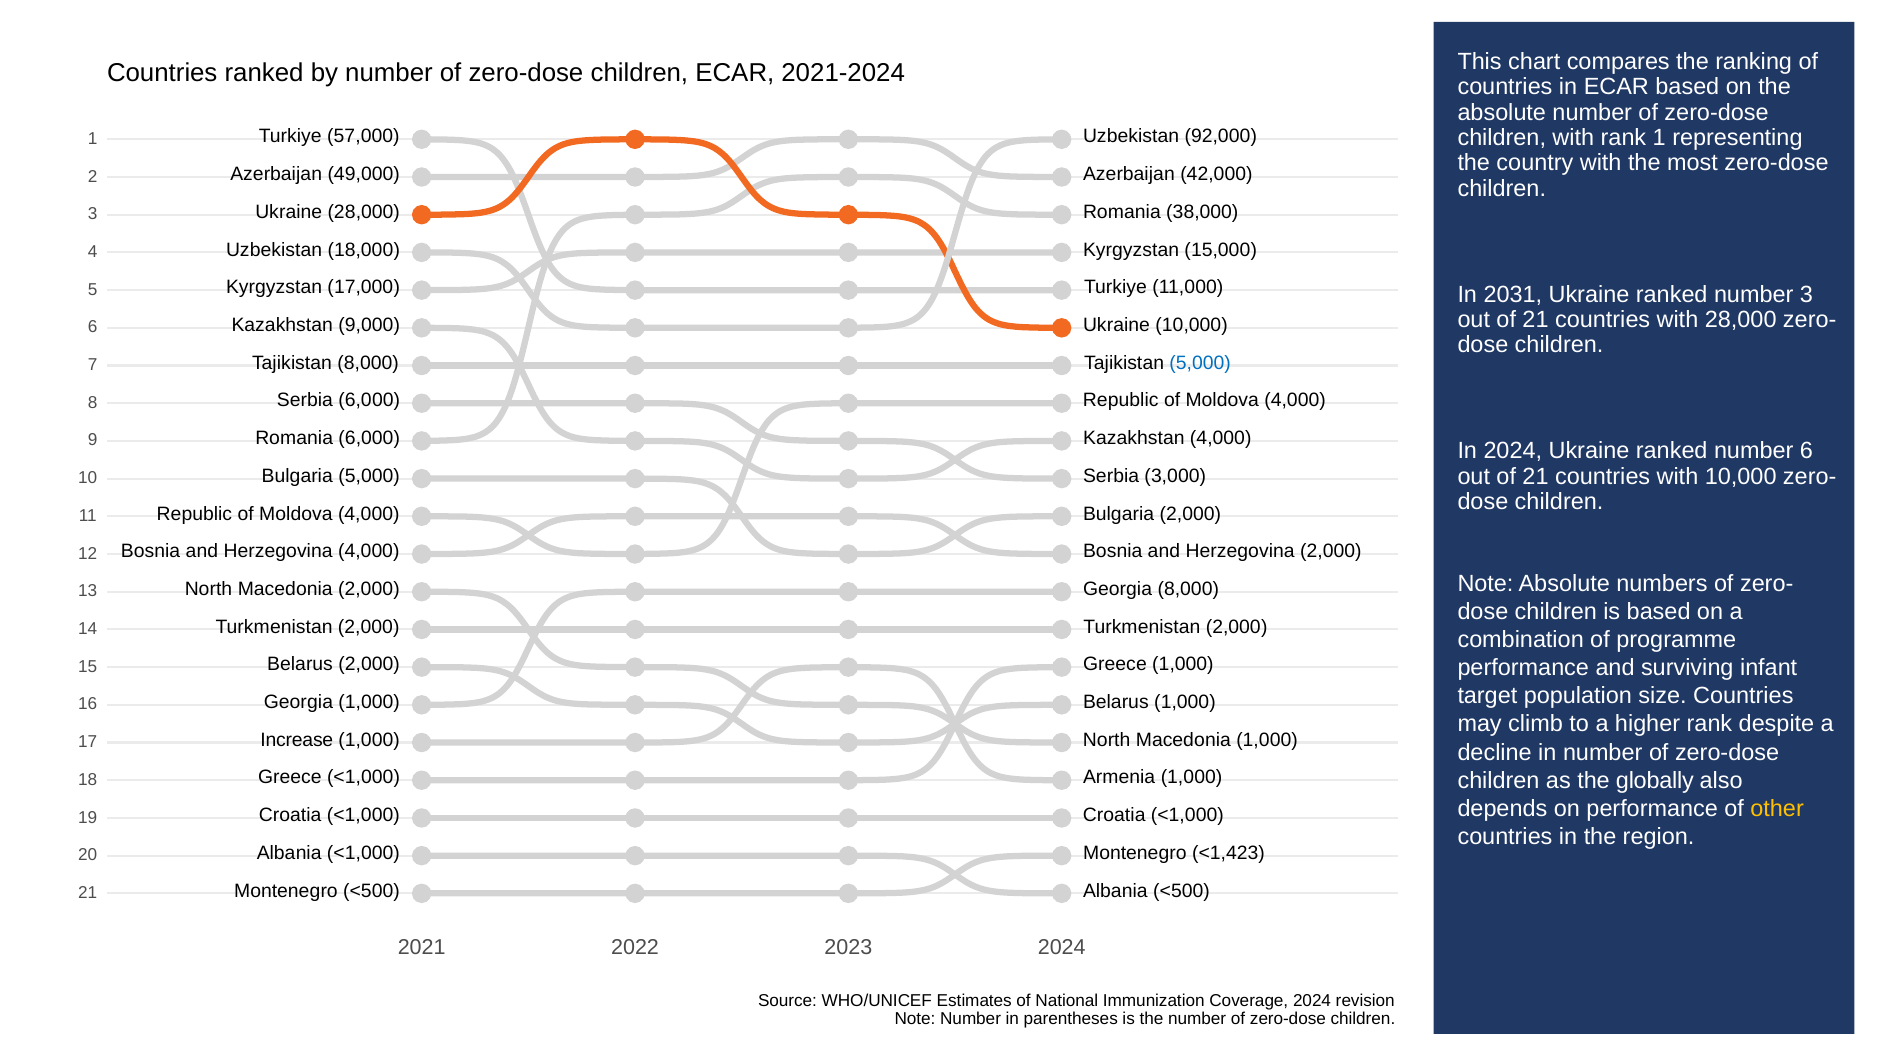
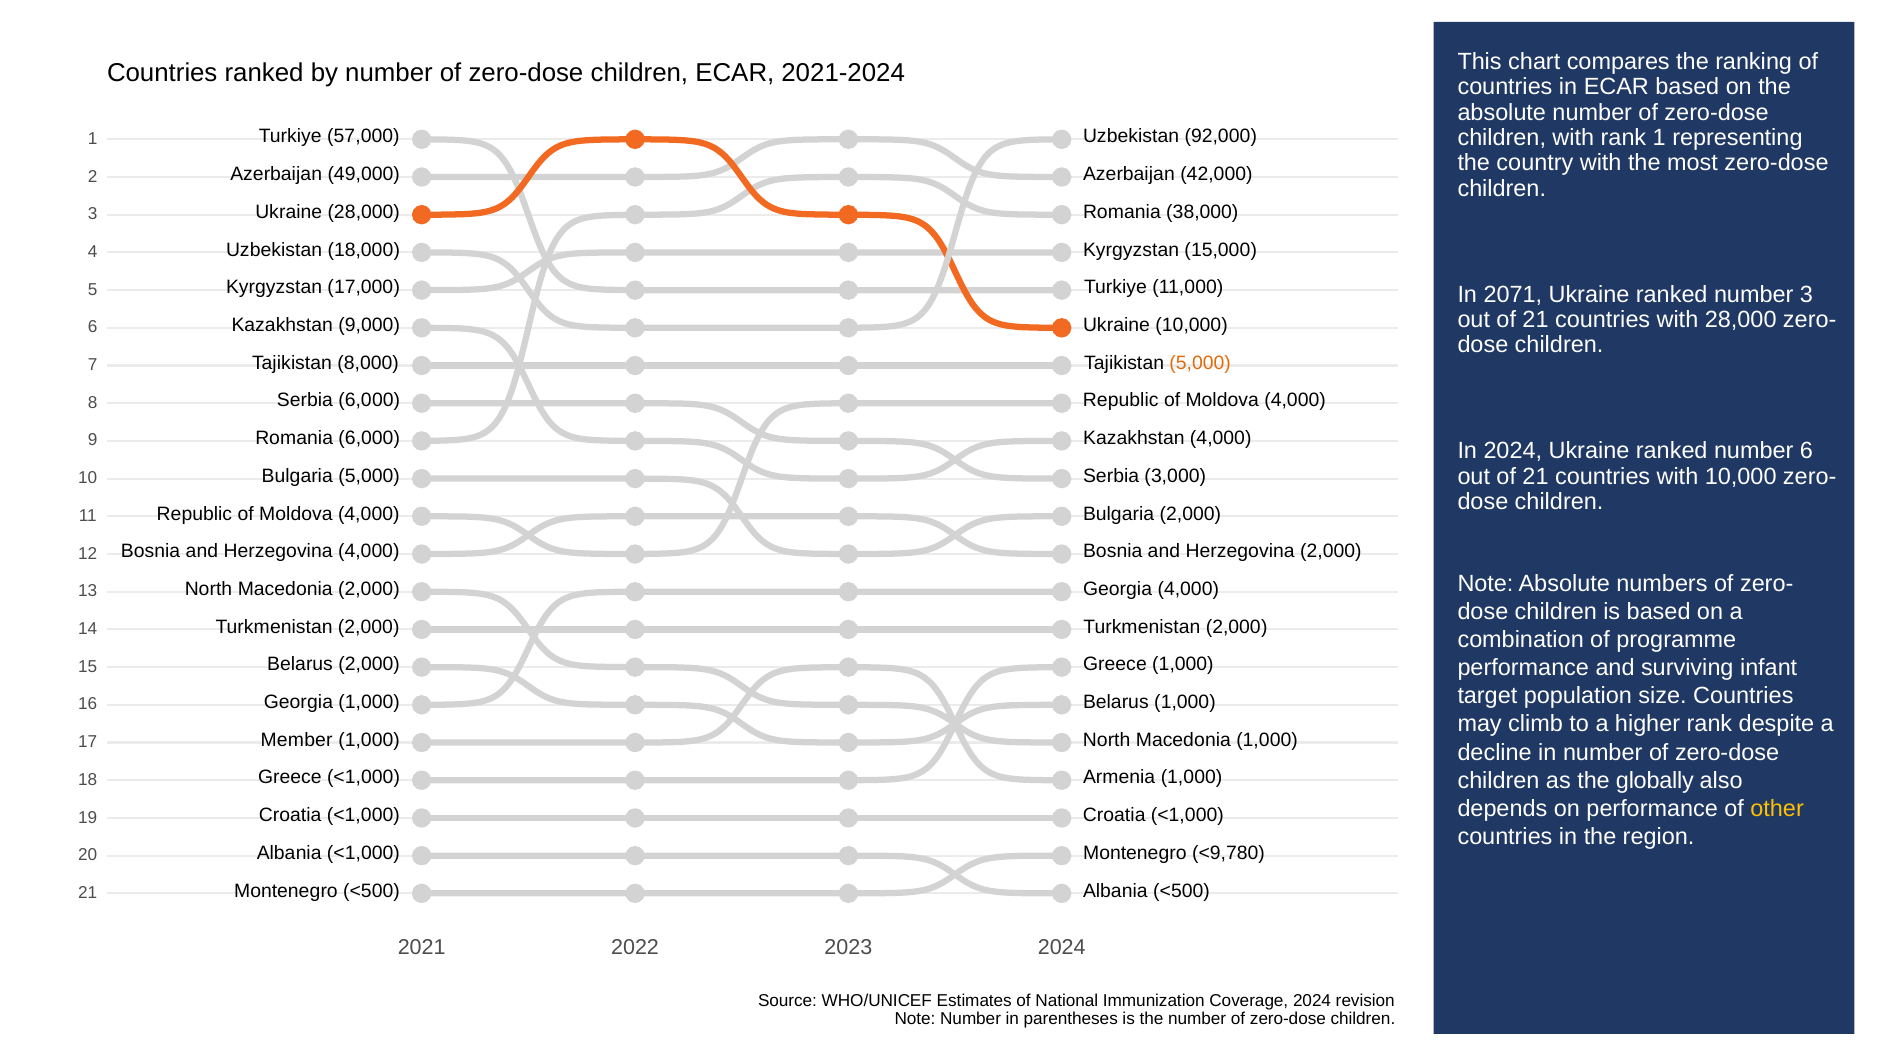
2031: 2031 -> 2071 (1513, 295)
5,000 colour: blue -> orange (1200, 363)
Georgia 8,000: 8,000 -> 4,000 (1188, 589)
Increase: Increase -> Member (297, 740)
<1,423: <1,423 -> <9,780 (1229, 853)
